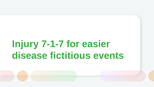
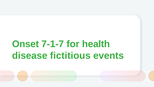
Injury: Injury -> Onset (26, 44)
easier: easier -> health (96, 44)
